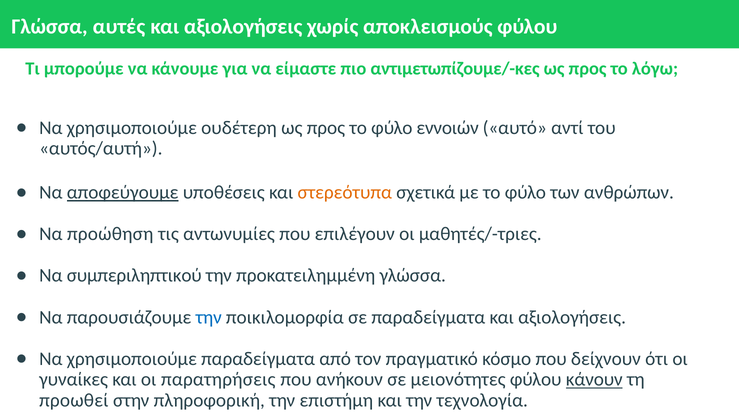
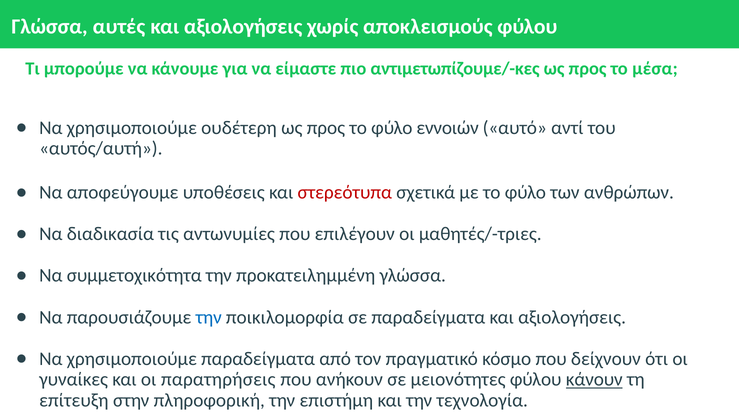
λόγω: λόγω -> μέσα (655, 68)
αποφεύγουμε underline: present -> none (123, 192)
στερεότυπα colour: orange -> red (345, 192)
προώθηση: προώθηση -> διαδικασία (110, 234)
συμπεριληπτικού: συμπεριληπτικού -> συμμετοχικότητα (134, 275)
προωθεί: προωθεί -> επίτευξη (74, 400)
